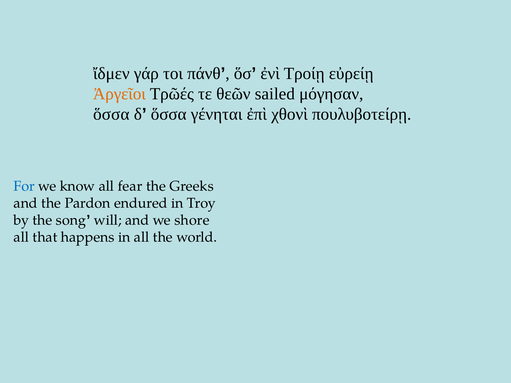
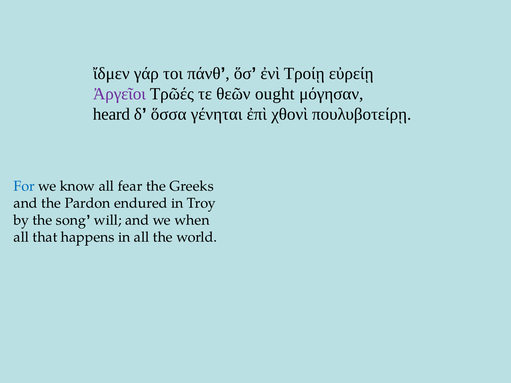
Ἀργεῖοι colour: orange -> purple (119, 94)
sailed: sailed -> ought (275, 94)
ὅσσα: ὅσσα -> heard (111, 114)
shore: shore -> when (192, 220)
